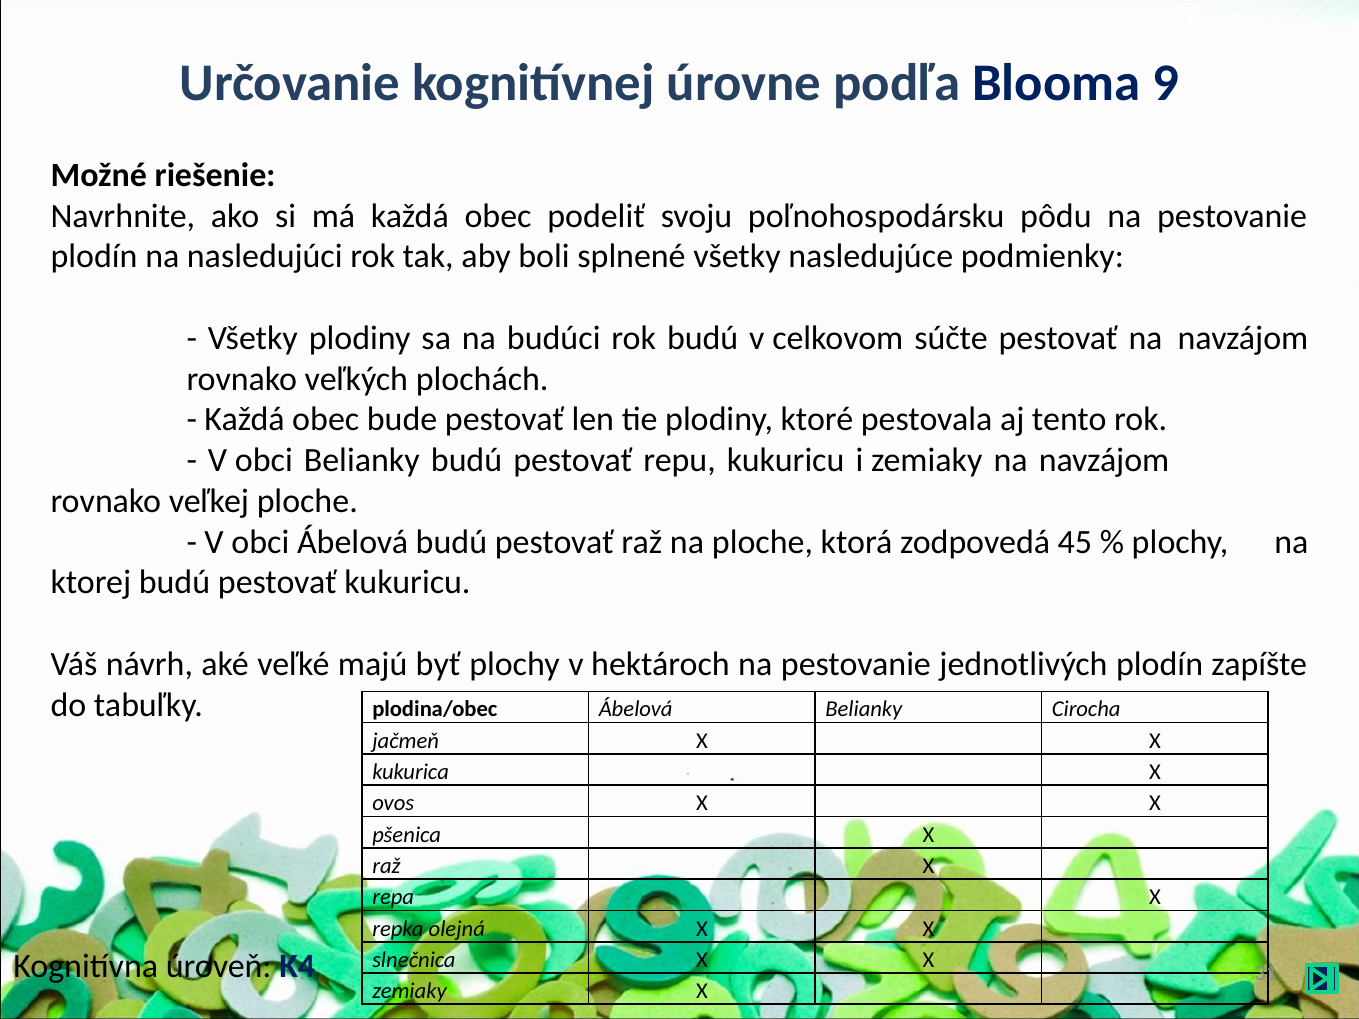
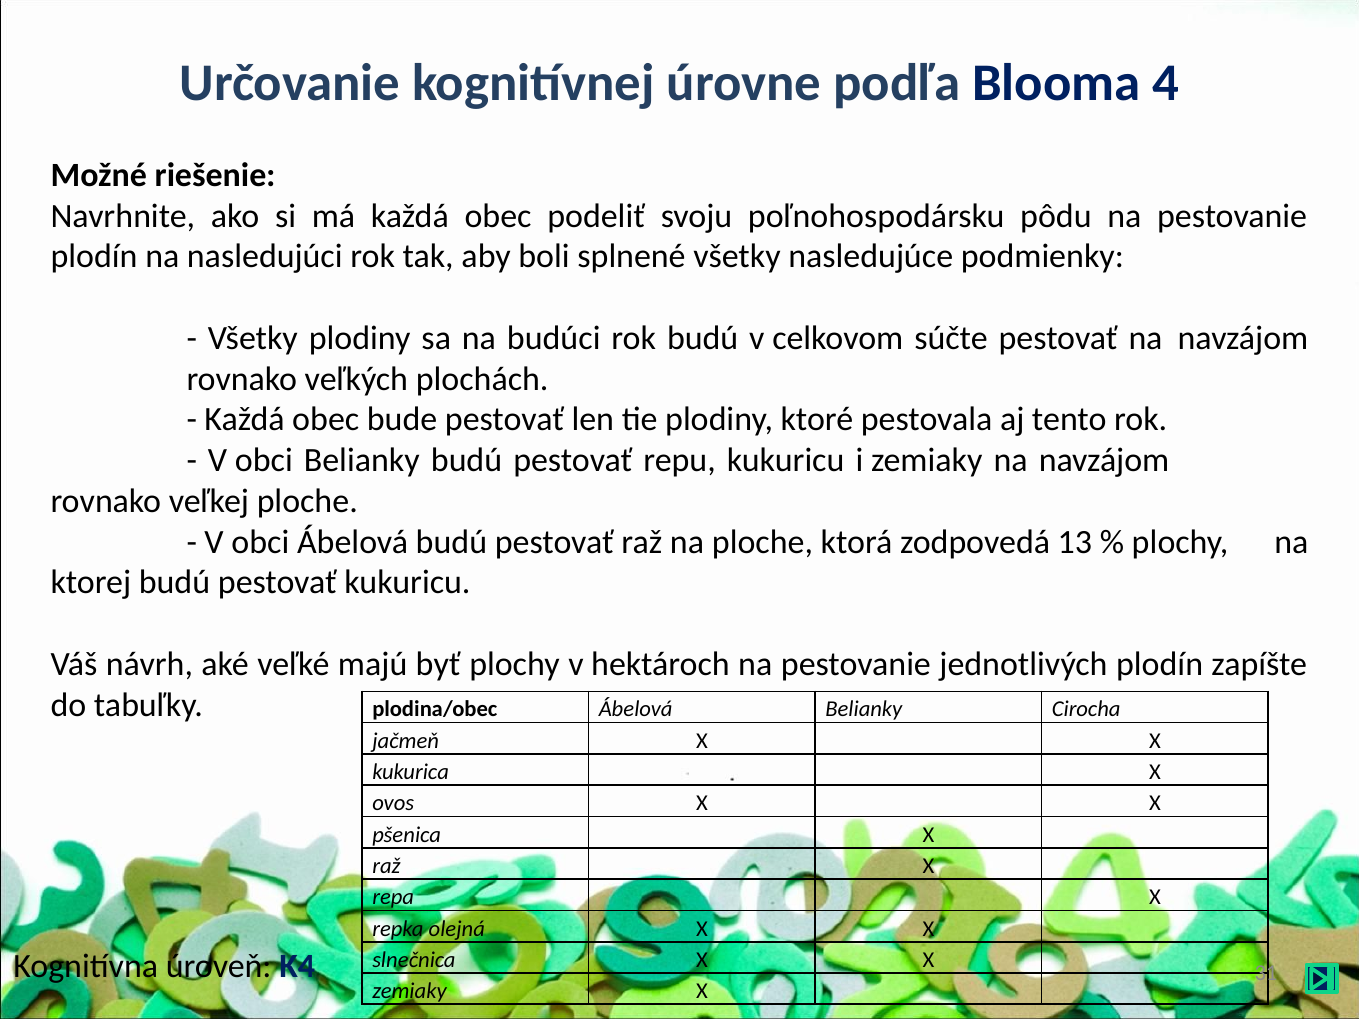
9: 9 -> 4 (1166, 83)
45: 45 -> 13 (1075, 542)
